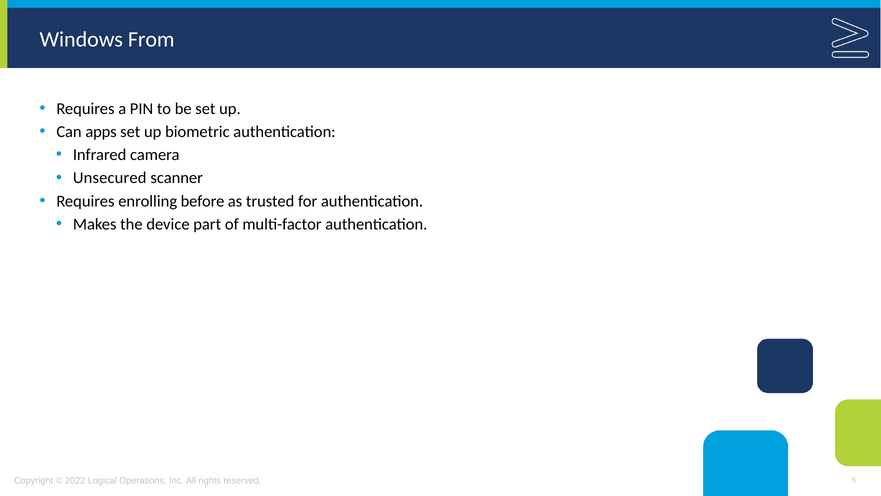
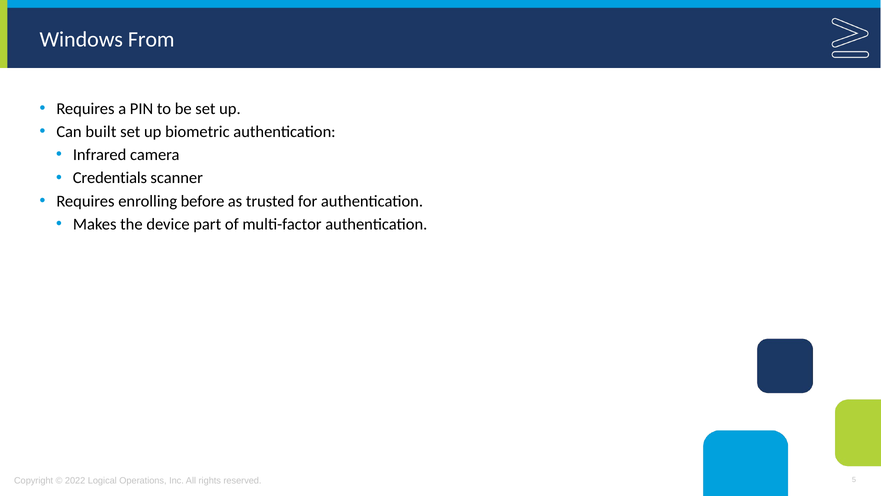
apps: apps -> built (101, 132)
Unsecured: Unsecured -> Credentials (110, 178)
